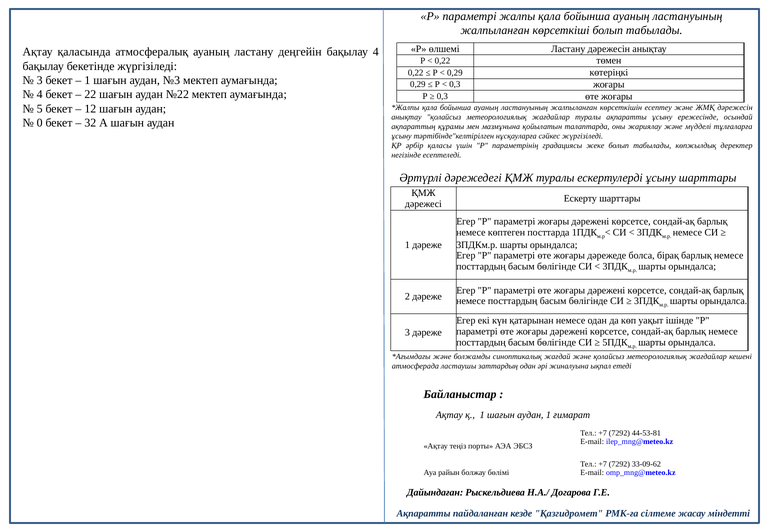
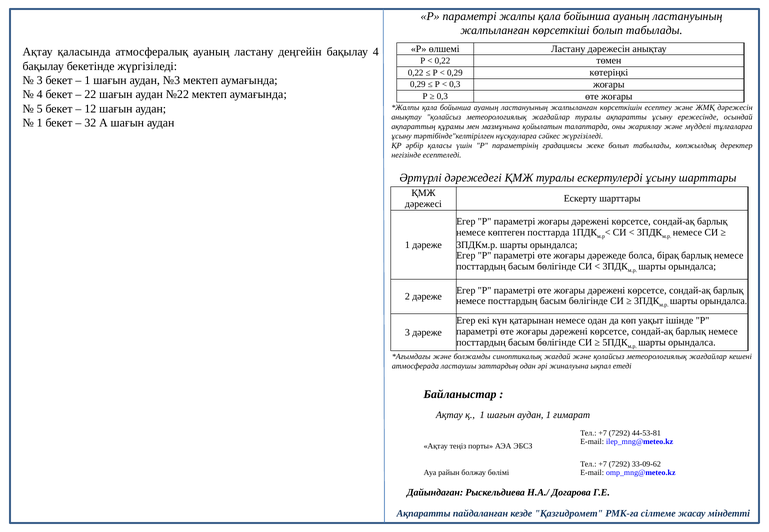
0: 0 -> 1 (40, 123)
